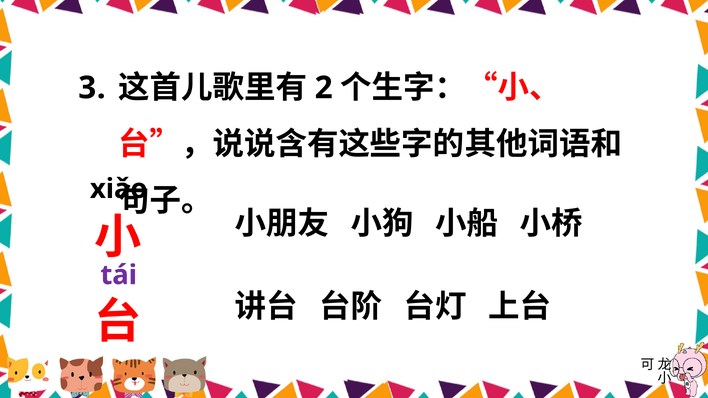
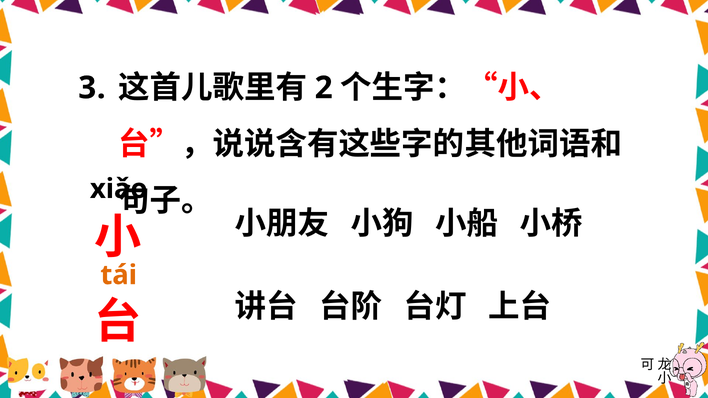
tái colour: purple -> orange (119, 275)
